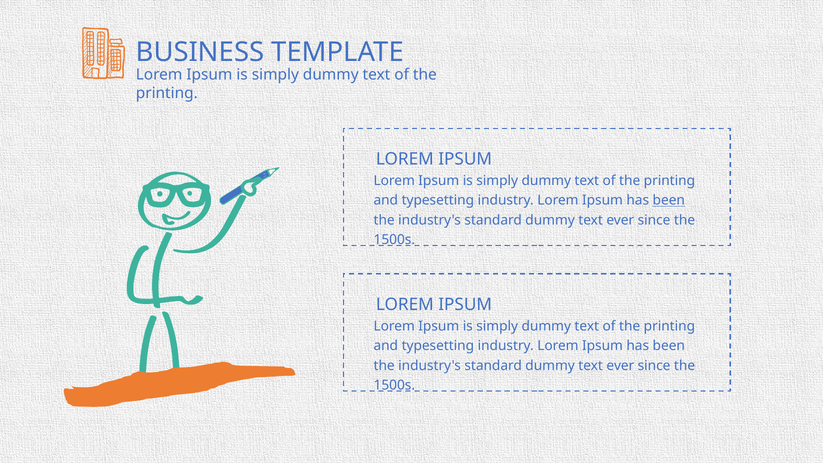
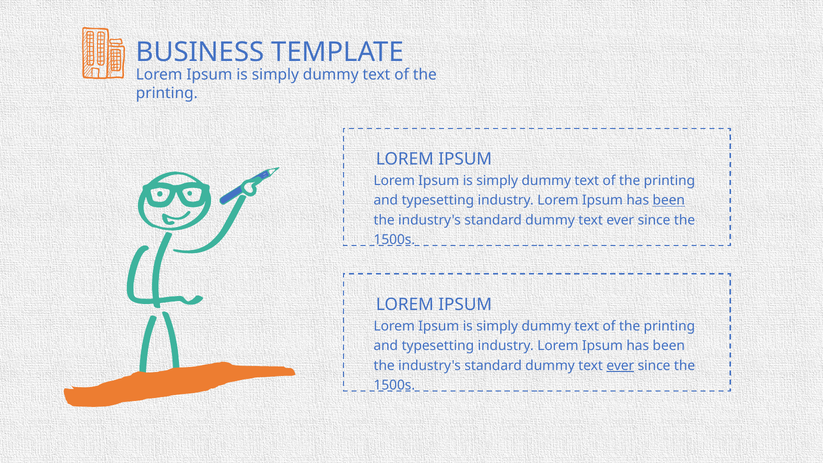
ever underline: none -> present (620, 365)
